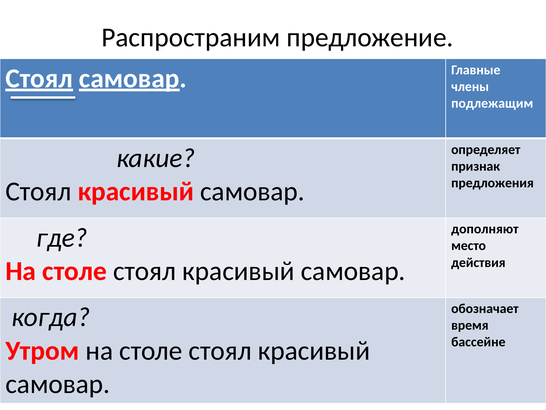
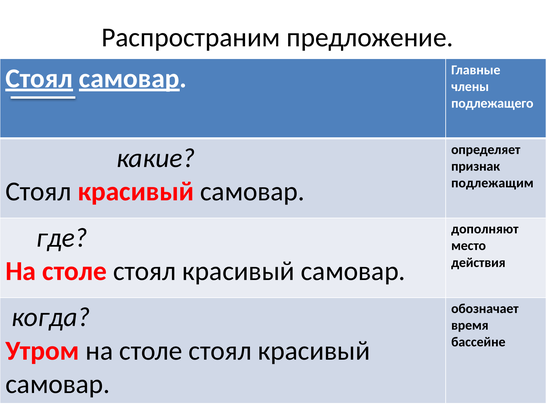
подлежащим: подлежащим -> подлежащего (492, 103)
предложения: предложения -> подлежащим (492, 183)
